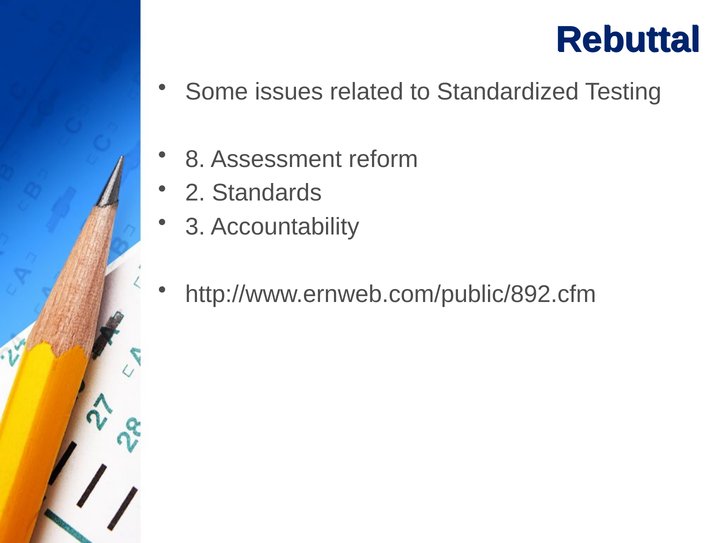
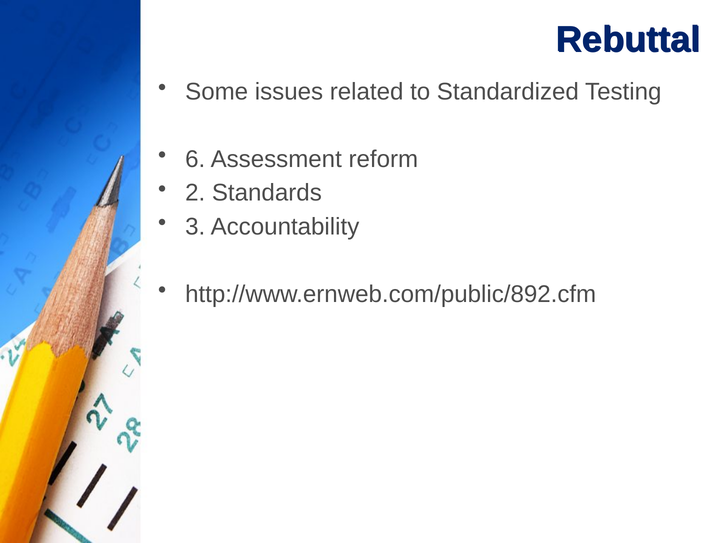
8: 8 -> 6 (195, 159)
